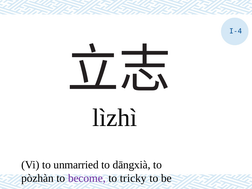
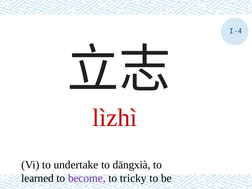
lìzhì colour: black -> red (115, 118)
unmarried: unmarried -> undertake (76, 165)
pòzhàn: pòzhàn -> learned (38, 178)
